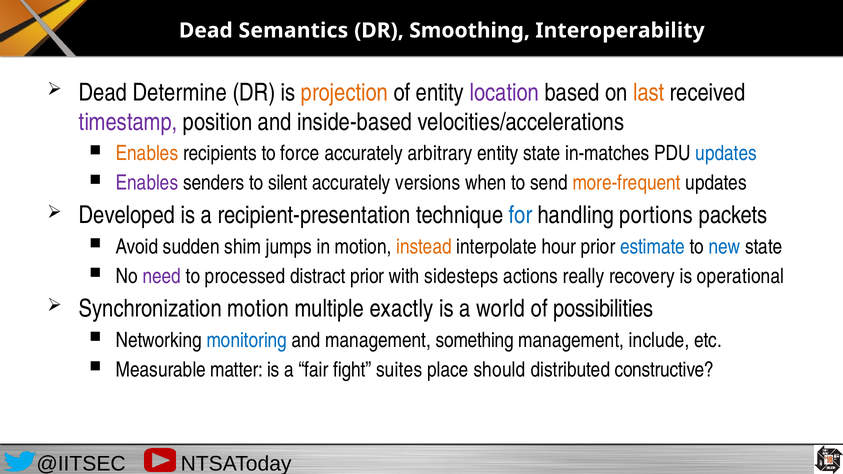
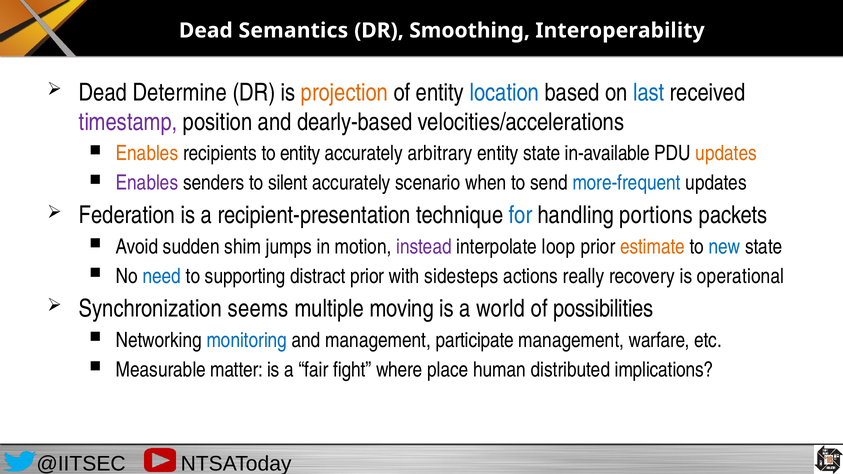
location colour: purple -> blue (504, 92)
last colour: orange -> blue (649, 92)
inside-based: inside-based -> dearly-based (355, 122)
to force: force -> entity (300, 153)
in-matches: in-matches -> in-available (608, 153)
updates colour: blue -> orange (726, 153)
versions: versions -> scenario (428, 183)
more-frequent colour: orange -> blue (627, 183)
Developed: Developed -> Federation (127, 215)
instead colour: orange -> purple (424, 247)
hour: hour -> loop (559, 247)
estimate colour: blue -> orange (653, 247)
need colour: purple -> blue (162, 276)
processed: processed -> supporting (245, 276)
Synchronization motion: motion -> seems (258, 309)
exactly: exactly -> moving (402, 309)
something: something -> participate (475, 340)
include: include -> warfare (659, 340)
suites: suites -> where (399, 370)
should: should -> human (500, 370)
constructive: constructive -> implications (664, 370)
